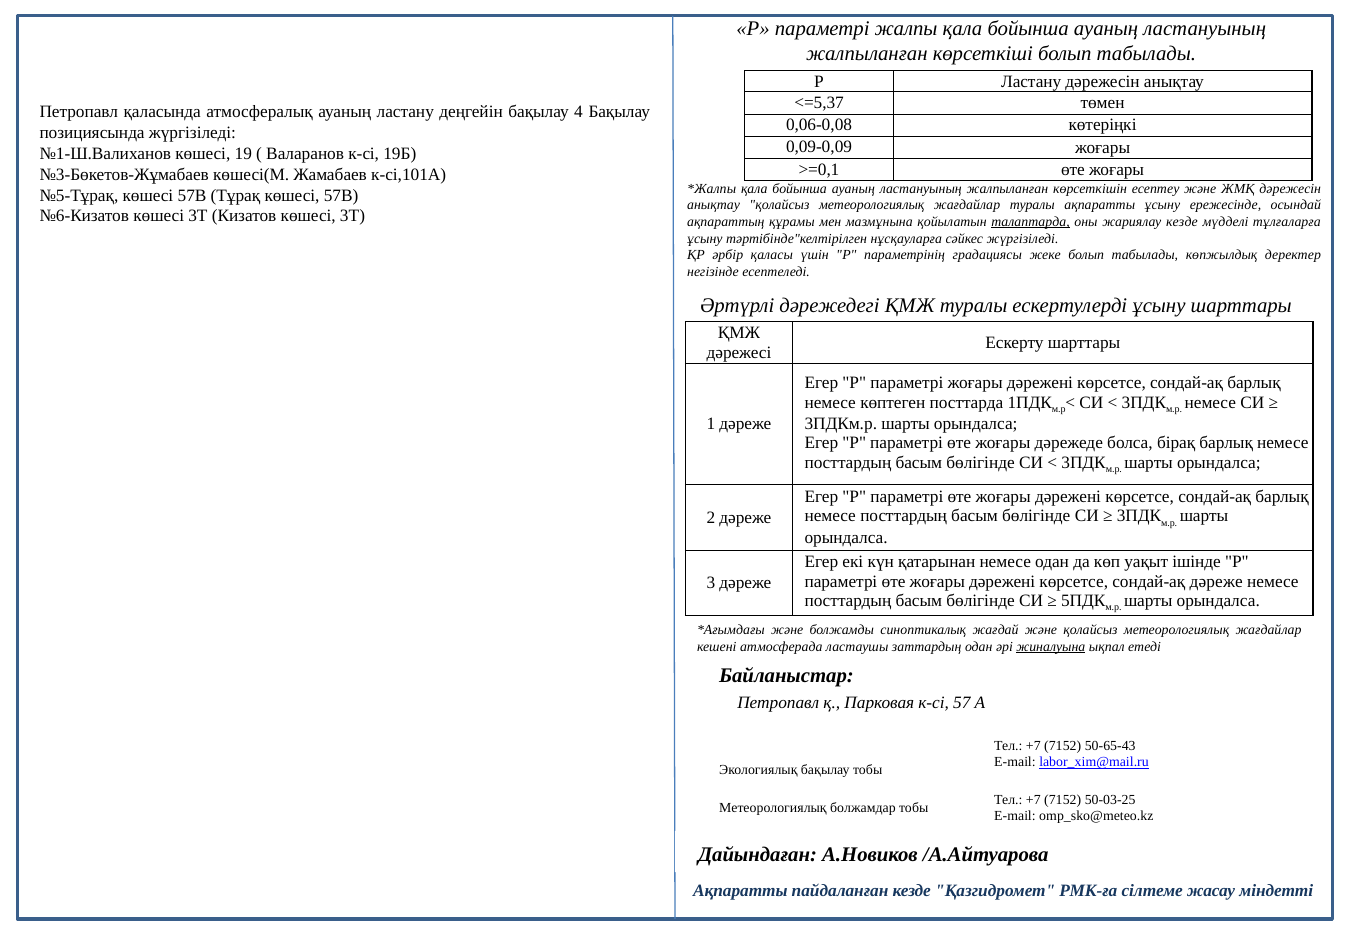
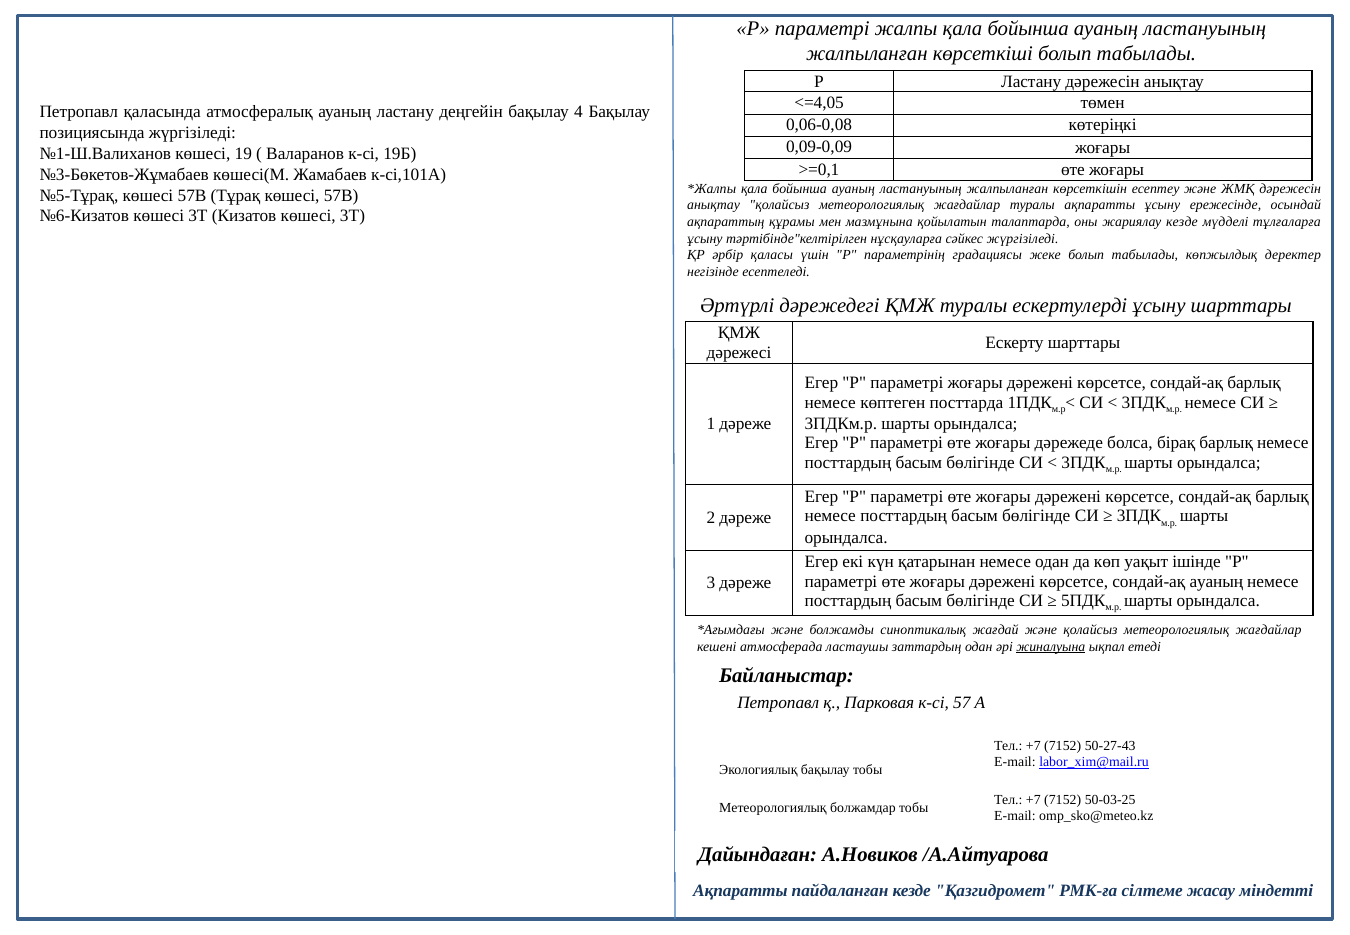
<=5,37: <=5,37 -> <=4,05 (819, 103)
талаптарда underline: present -> none (1031, 222)
сондай-ақ дәреже: дәреже -> ауаның (1216, 581)
50-65-43: 50-65-43 -> 50-27-43 (1110, 746)
